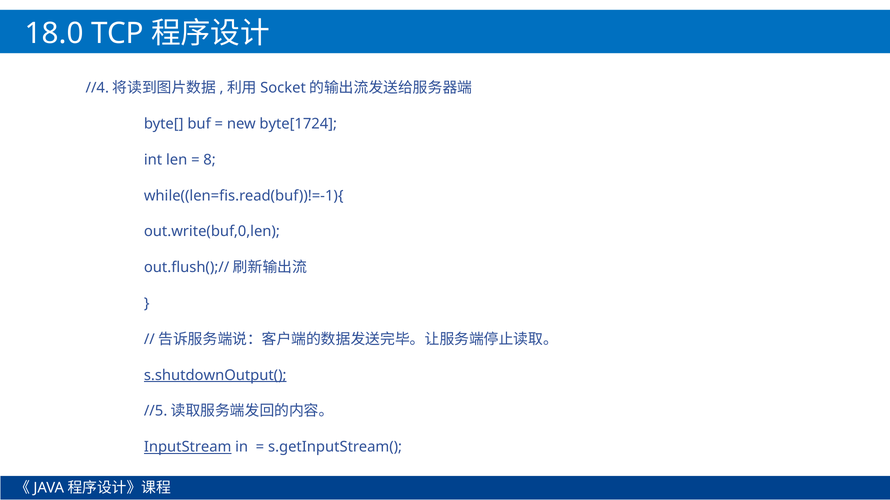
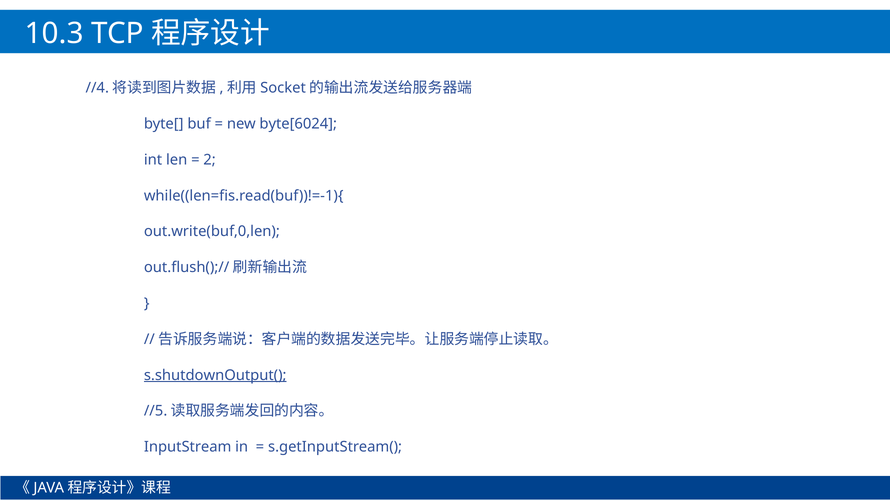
18.0: 18.0 -> 10.3 (54, 34)
byte[1724: byte[1724 -> byte[6024 (298, 124)
8: 8 -> 2 (210, 160)
InputStream underline: present -> none (188, 448)
